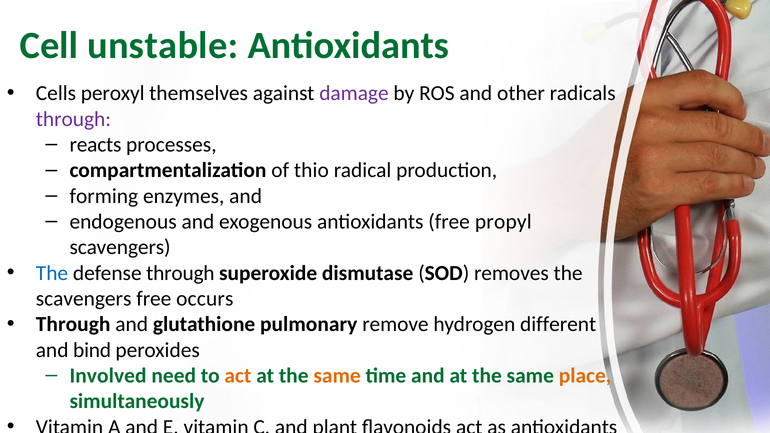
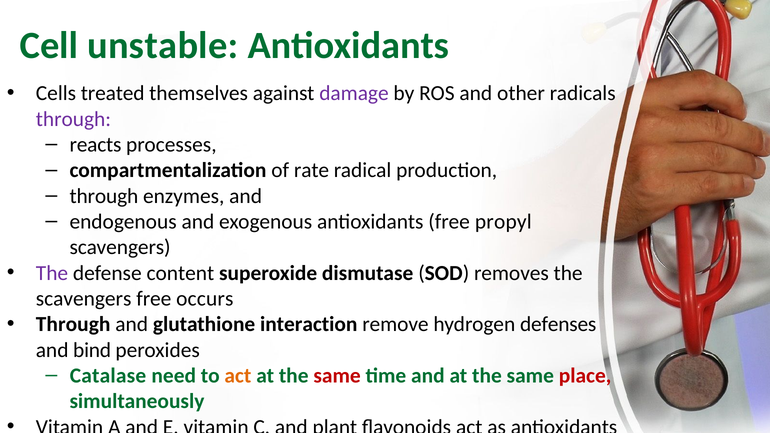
peroxyl: peroxyl -> treated (113, 93)
thio: thio -> rate (311, 170)
forming: forming -> through (104, 196)
The colour: blue -> purple (52, 273)
defense through: through -> content (180, 273)
pulmonary: pulmonary -> interaction (309, 324)
different: different -> defenses (558, 324)
Involved: Involved -> Catalase (108, 376)
same colour: orange -> red (337, 376)
place colour: orange -> red (585, 376)
